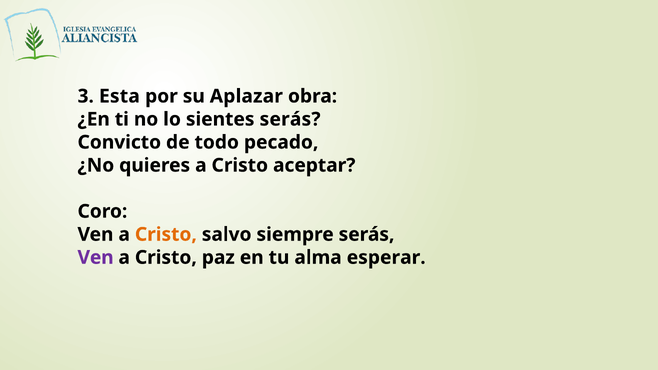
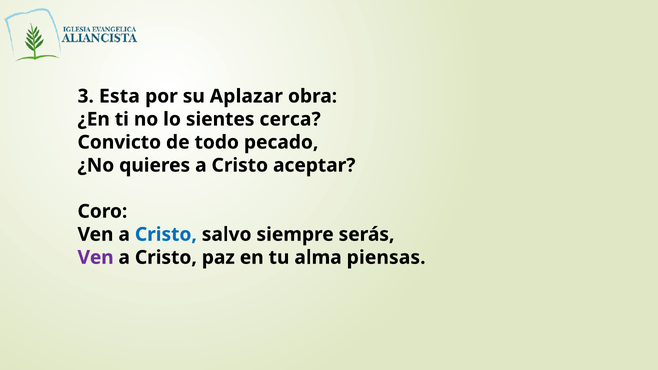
sientes serás: serás -> cerca (290, 119)
Cristo colour: orange -> blue (166, 235)
esperar: esperar -> piensas (386, 258)
